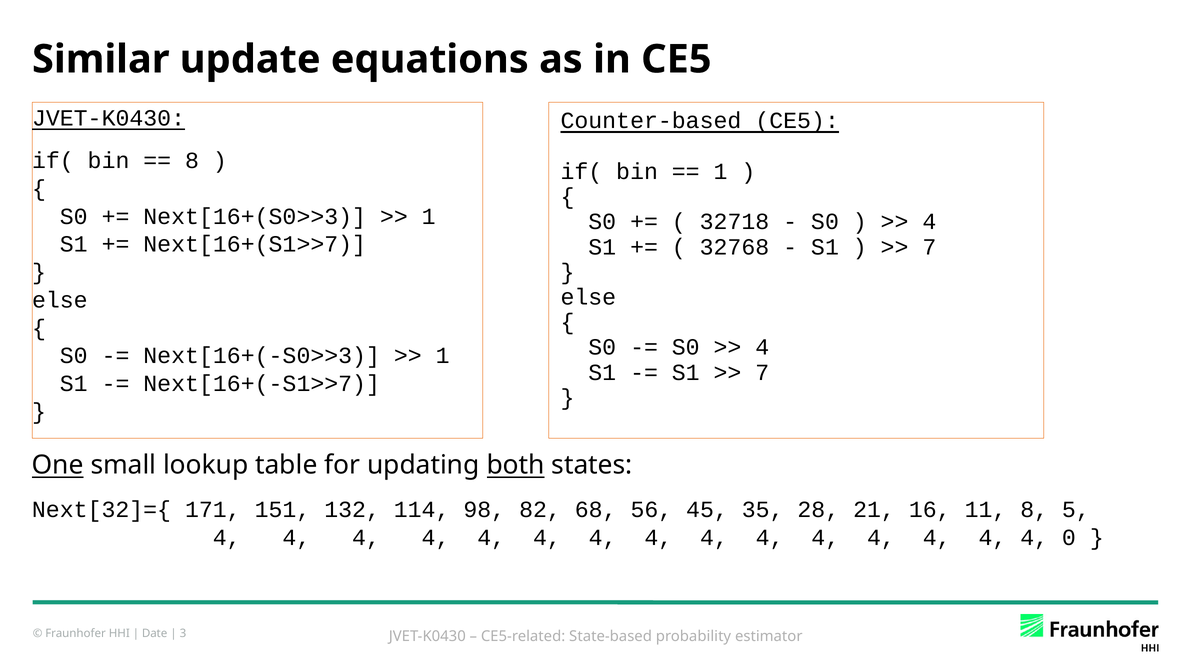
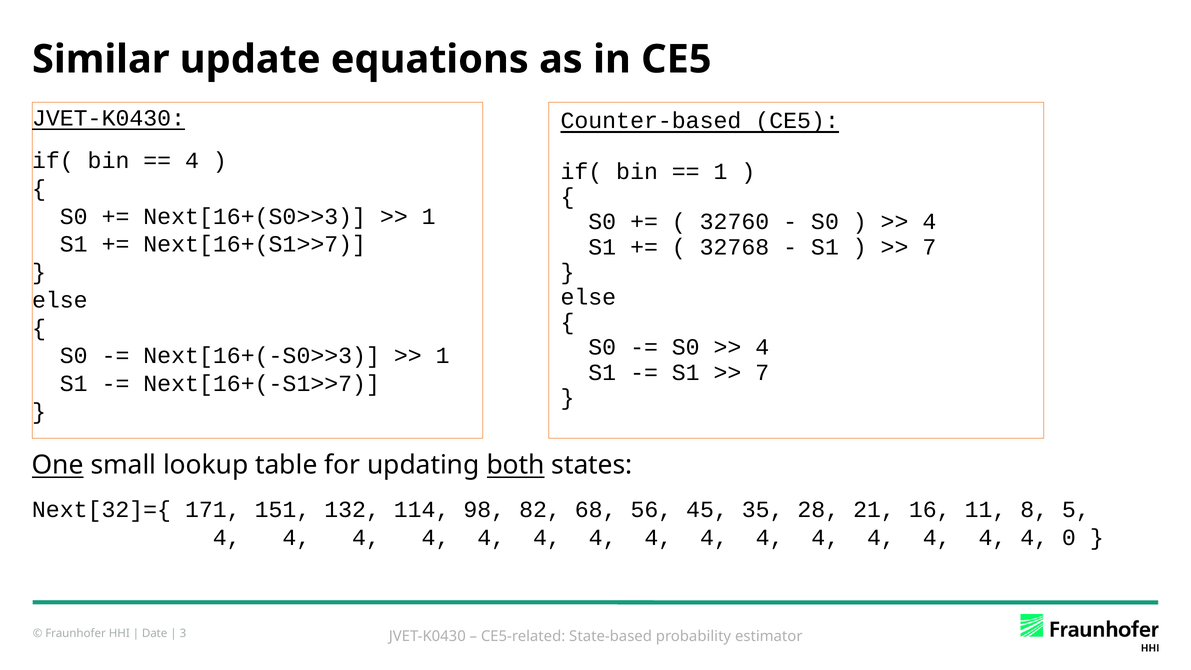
8: 8 -> 4 (192, 161)
32718: 32718 -> 32760 (734, 222)
